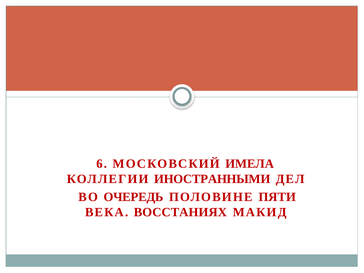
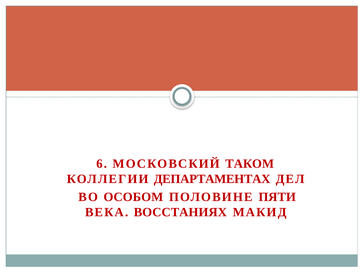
ИМЕЛА: ИМЕЛА -> ТАКОМ (250, 164)
ИНОСТРАННЫМИ: ИНОСТРАННЫМИ -> ДЕПАРТАМЕНТАХ (212, 179)
ОЧЕРЕДЬ: ОЧЕРЕДЬ -> ОСОБОМ (133, 197)
